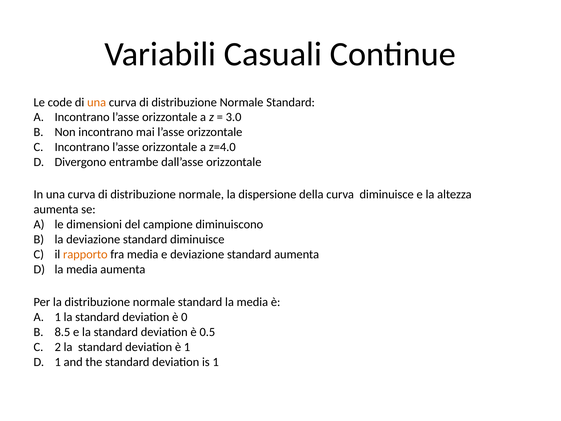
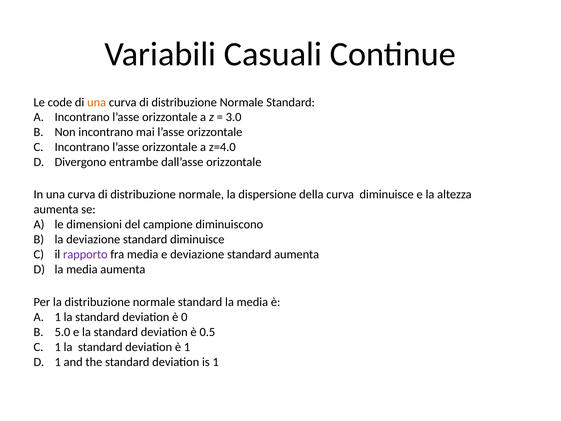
rapporto colour: orange -> purple (85, 254)
8.5: 8.5 -> 5.0 (62, 332)
2: 2 -> 1 (58, 347)
